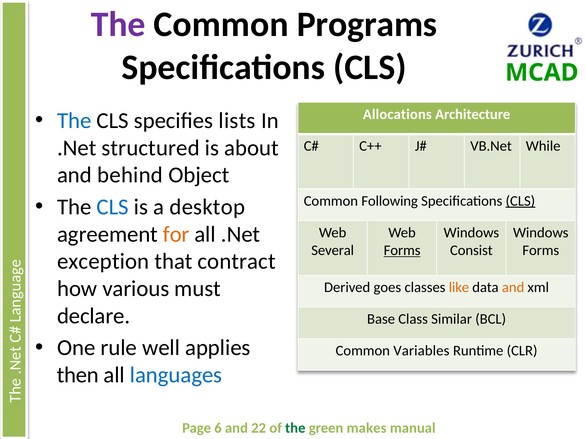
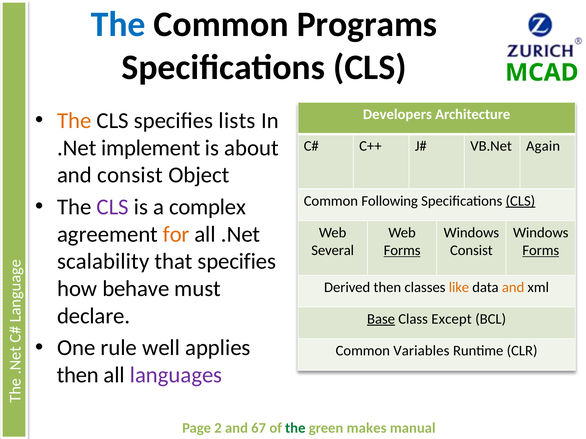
The colour: purple -> blue (118, 24)
Allocations: Allocations -> Developers (397, 115)
The colour: blue -> orange (74, 121)
structured: structured -> implement (151, 148)
While: While -> Again (543, 146)
and behind: behind -> consist (130, 175)
CLS colour: blue -> purple (113, 207)
desktop: desktop -> complex (207, 207)
Forms underline: none -> present (541, 251)
exception: exception -> scalability (103, 262)
that contract: contract -> specifies (237, 262)
various: various -> behave (136, 289)
Derived goes: goes -> then (387, 288)
Base underline: none -> present (381, 319)
Similar: Similar -> Except (452, 319)
languages colour: blue -> purple (176, 375)
6: 6 -> 2 (218, 429)
22: 22 -> 67 (259, 429)
